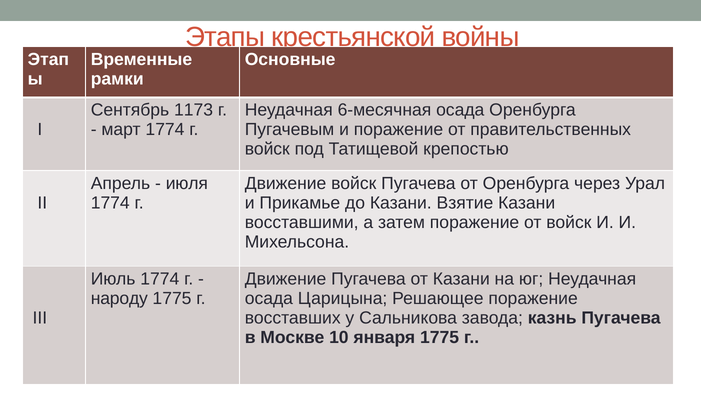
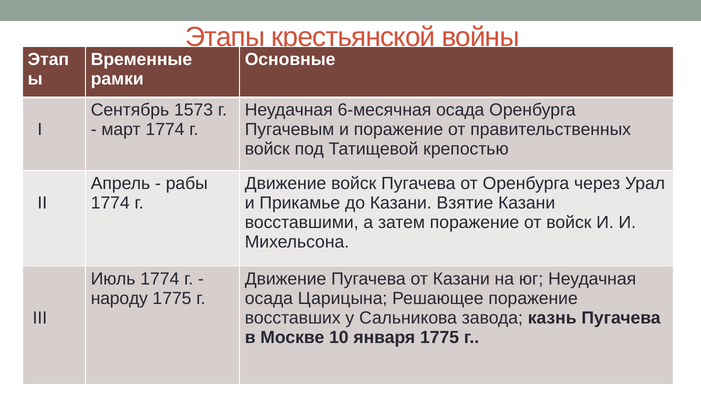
1173: 1173 -> 1573 (194, 110)
июля: июля -> рабы (187, 183)
